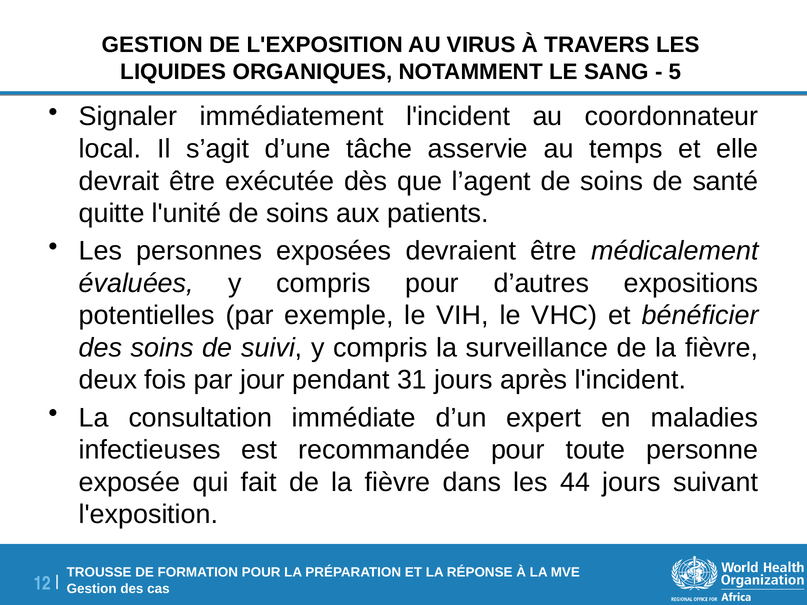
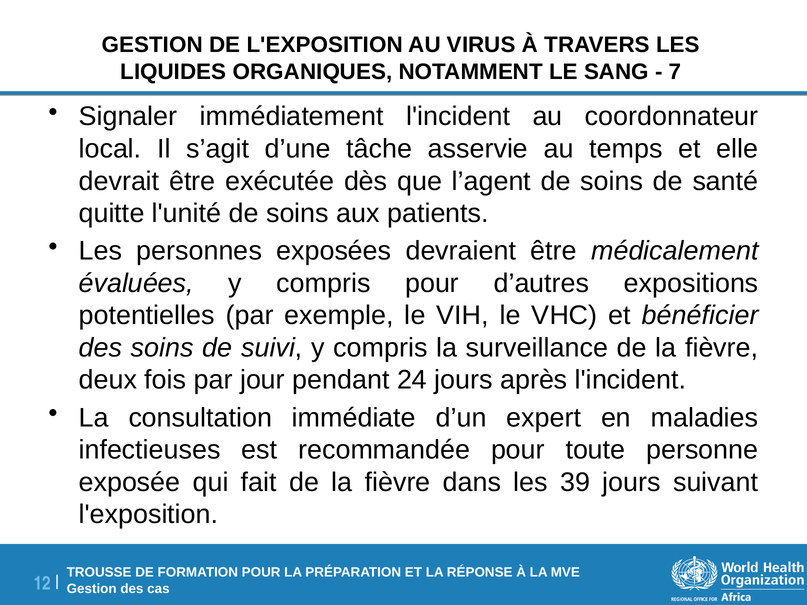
5: 5 -> 7 (675, 72)
31: 31 -> 24 (412, 380)
44: 44 -> 39 (575, 482)
